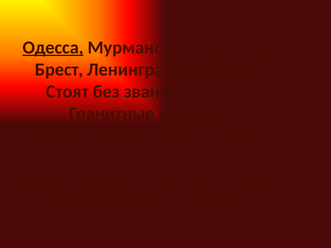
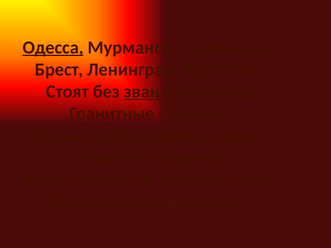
званий underline: none -> present (152, 92)
